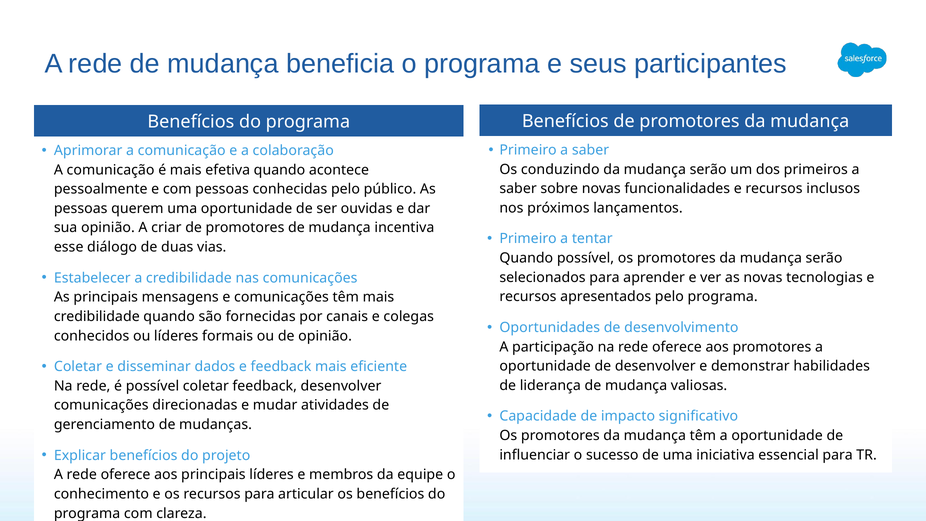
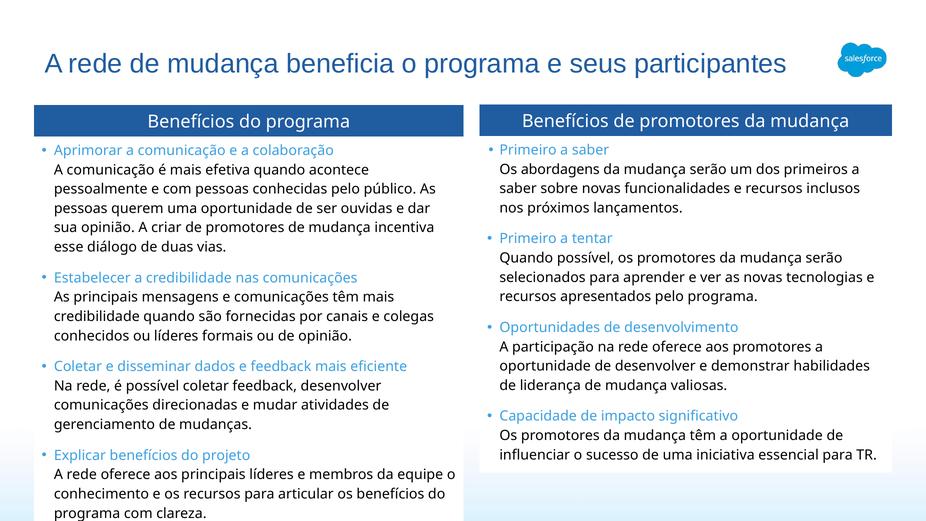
conduzindo: conduzindo -> abordagens (560, 169)
